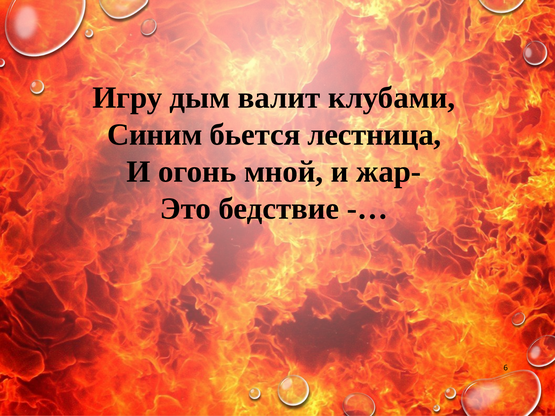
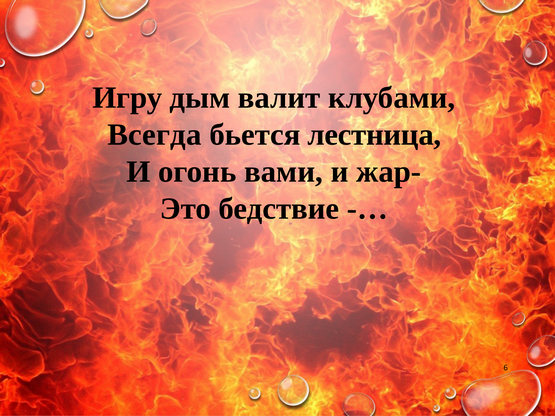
Синим: Синим -> Всегда (154, 135)
мной: мной -> вами (283, 172)
